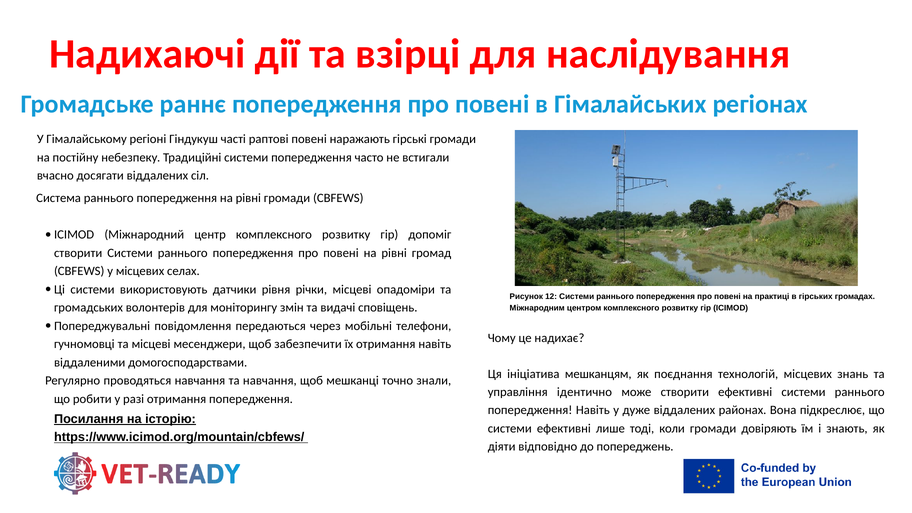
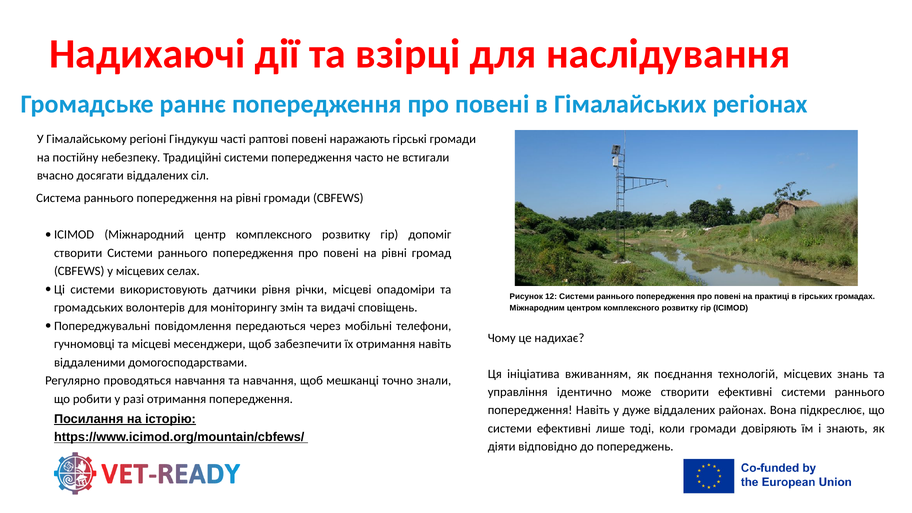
мешканцям: мешканцям -> вживанням (598, 374)
